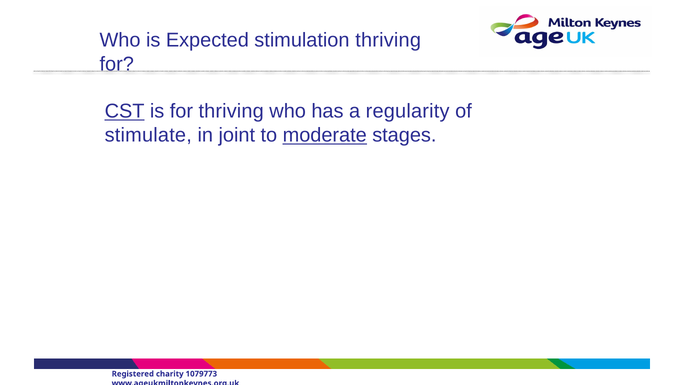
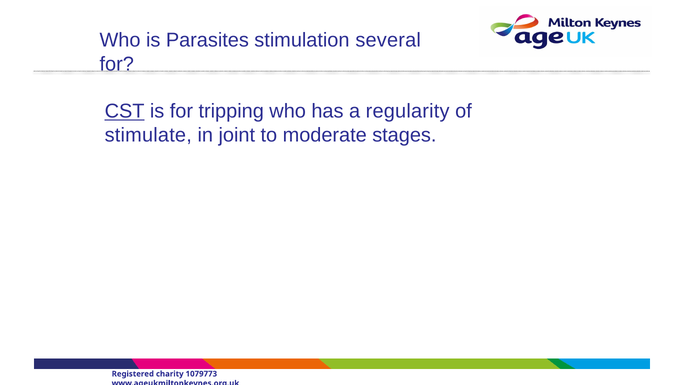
Expected: Expected -> Parasites (207, 40)
stimulation thriving: thriving -> several (388, 40)
for thriving: thriving -> tripping (231, 111)
moderate underline: present -> none (325, 135)
